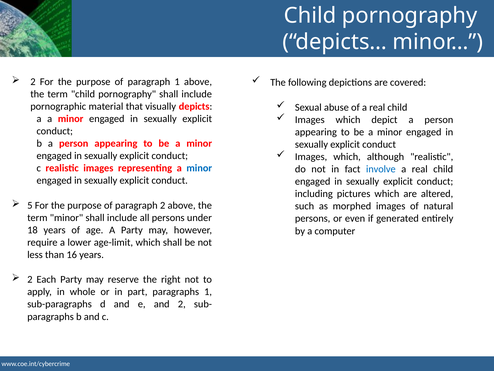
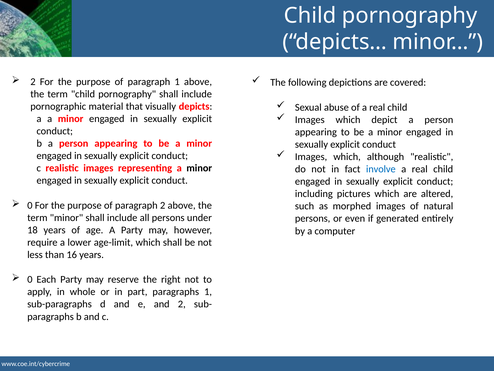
minor colour: blue -> black (199, 168)
5: 5 -> 0 (30, 205)
2: 2 -> 0 (30, 279)
